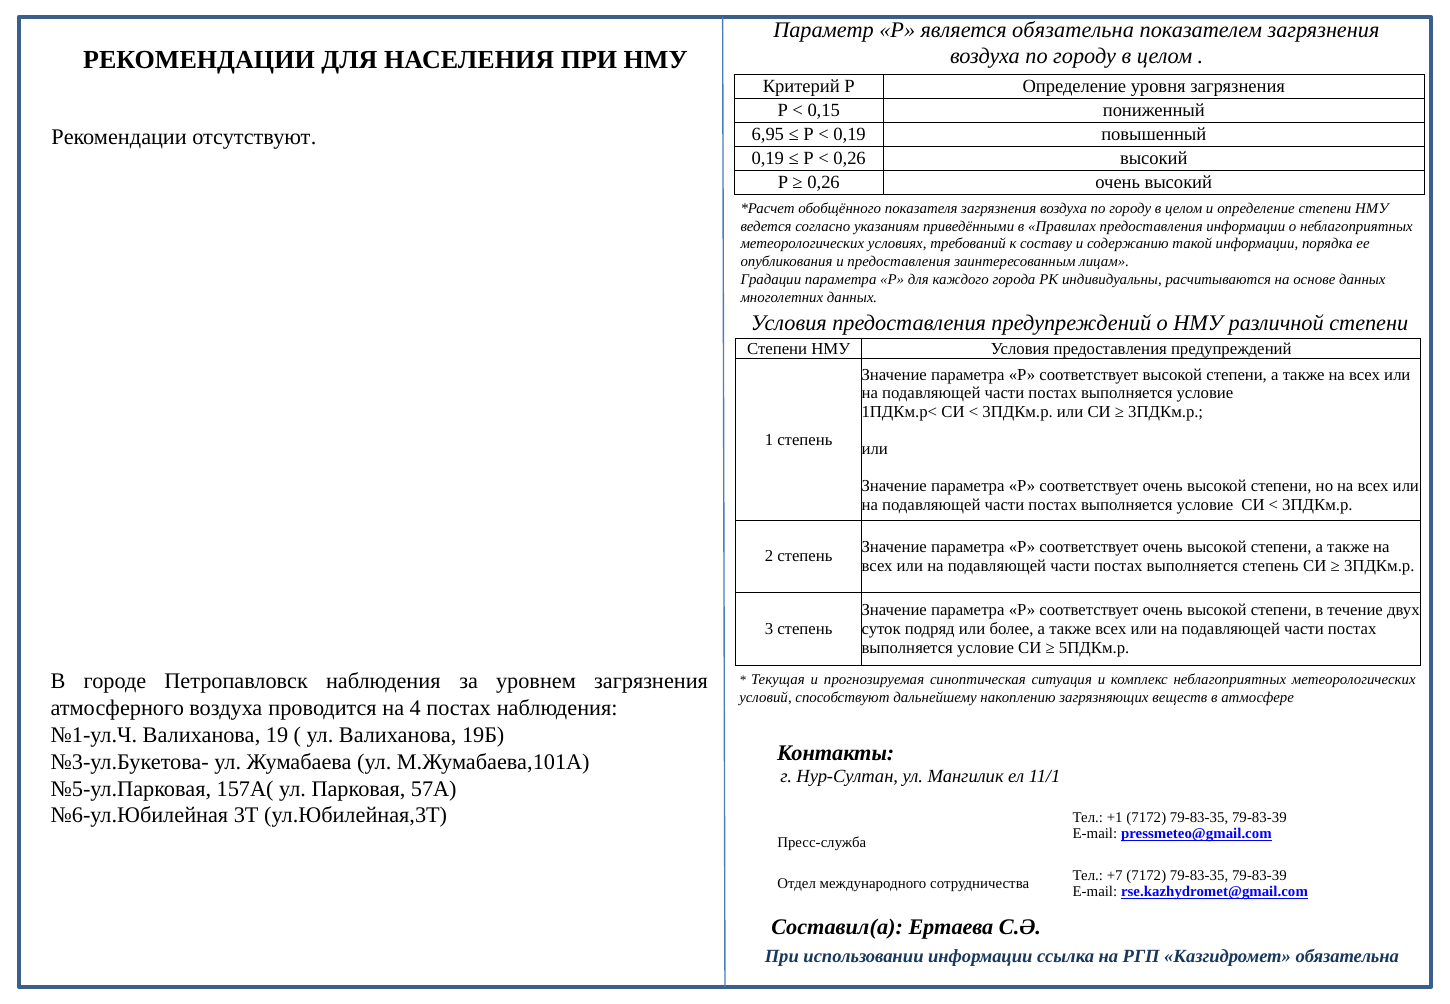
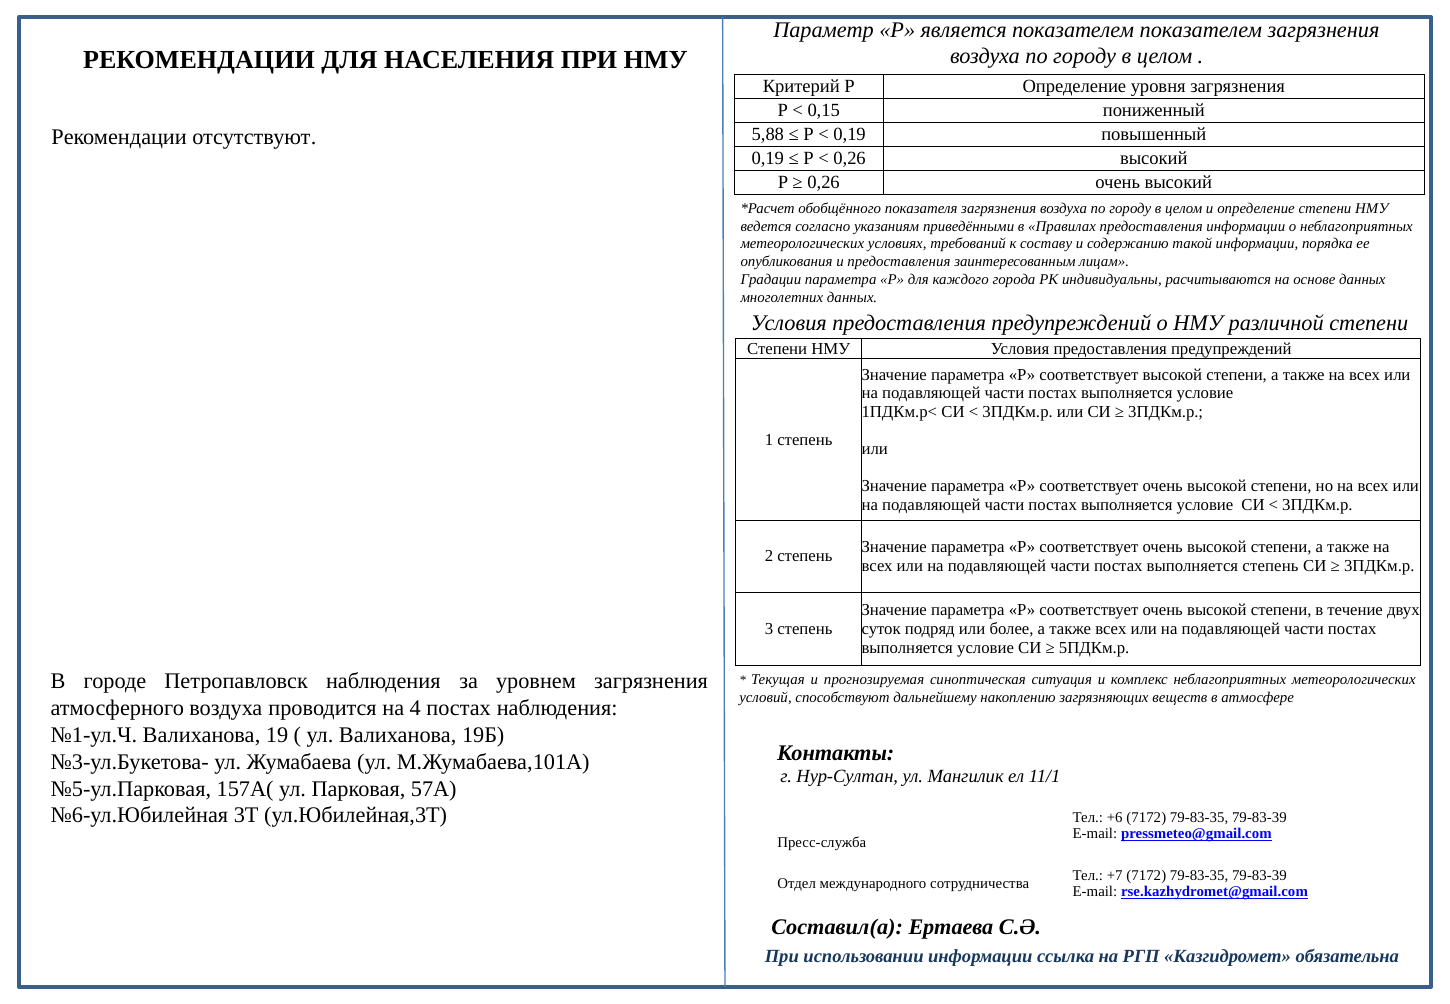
является обязательна: обязательна -> показателем (1073, 30)
6,95: 6,95 -> 5,88 (768, 134)
+1: +1 -> +6 (1115, 817)
